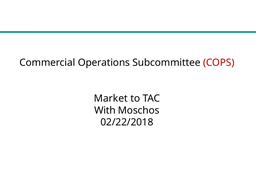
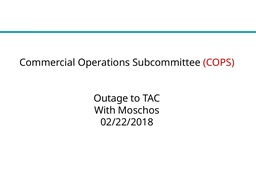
Market: Market -> Outage (111, 98)
